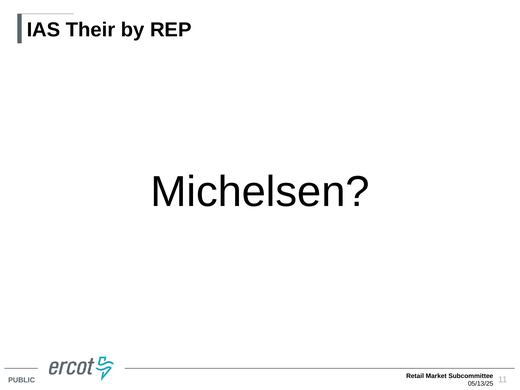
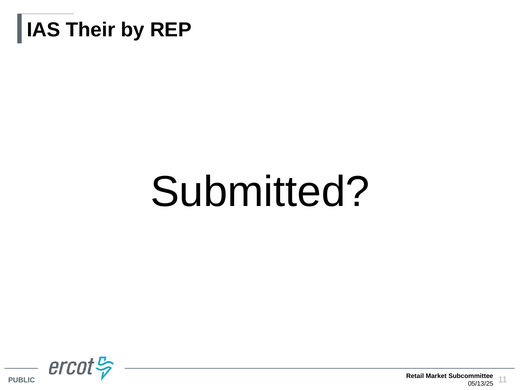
Michelsen: Michelsen -> Submitted (260, 192)
